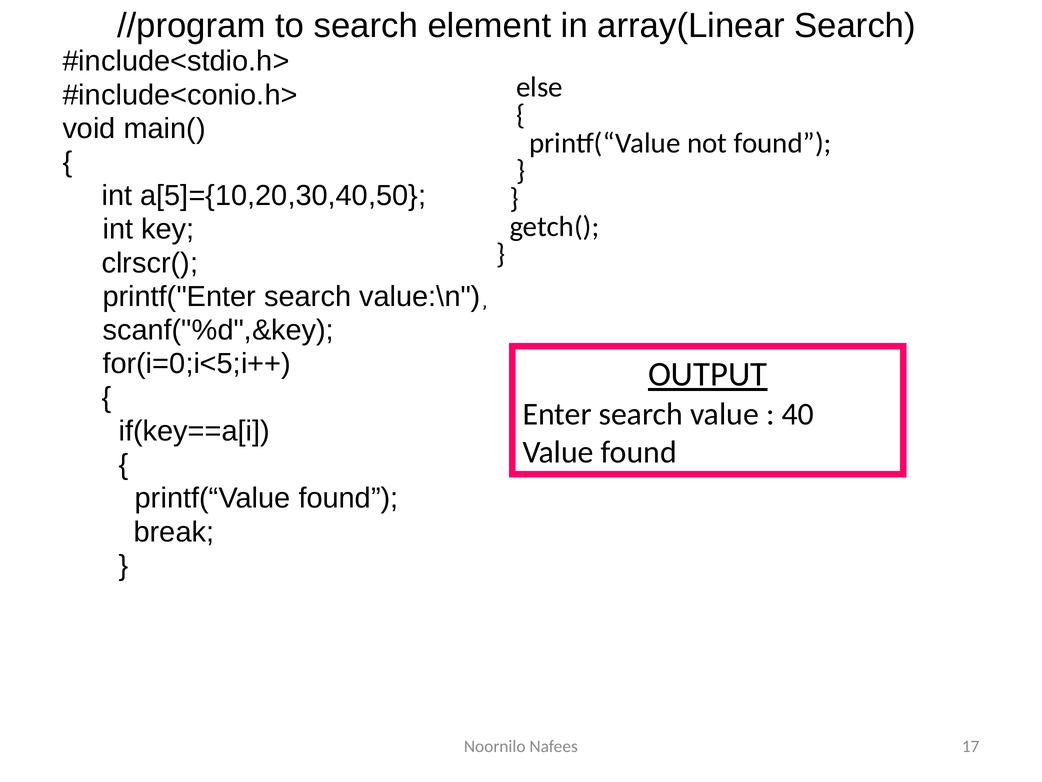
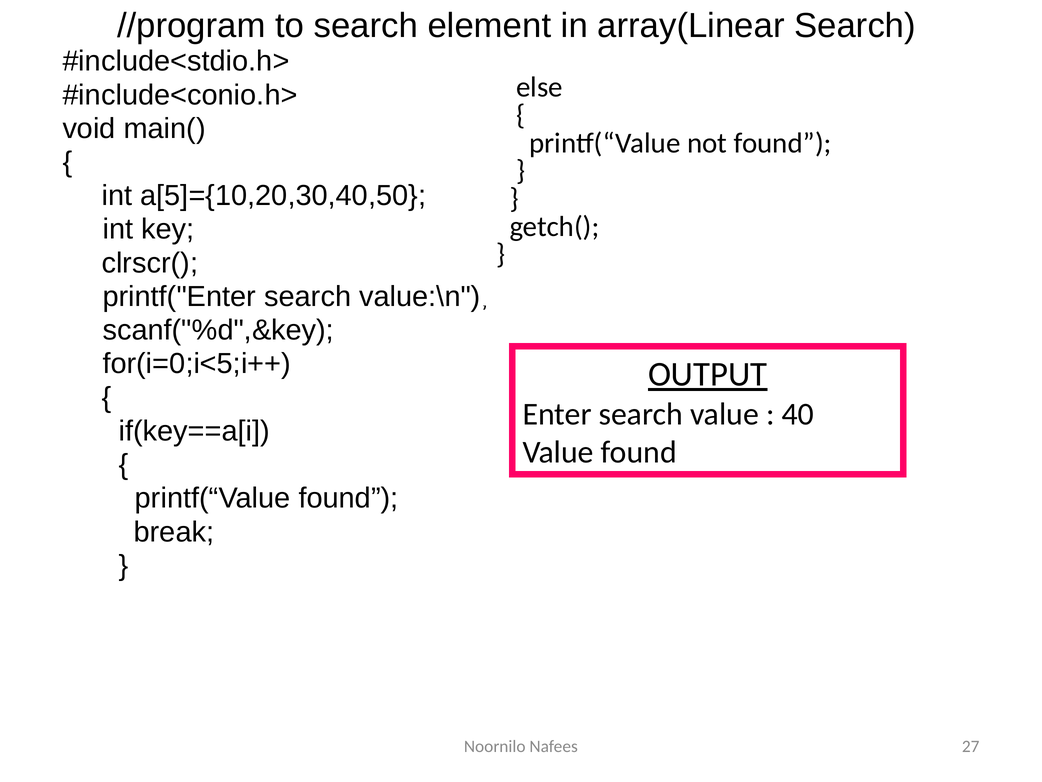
17: 17 -> 27 (971, 746)
